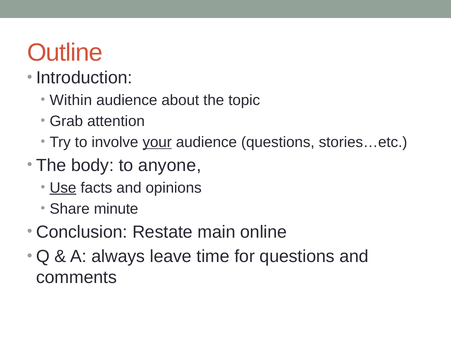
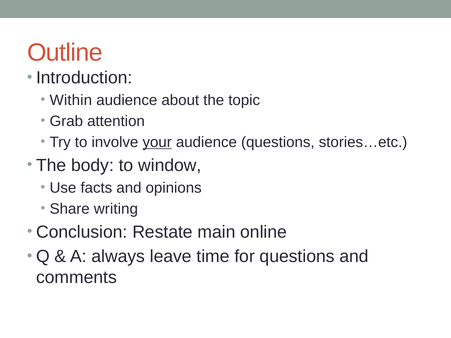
anyone: anyone -> window (170, 166)
Use underline: present -> none (63, 188)
minute: minute -> writing (116, 209)
